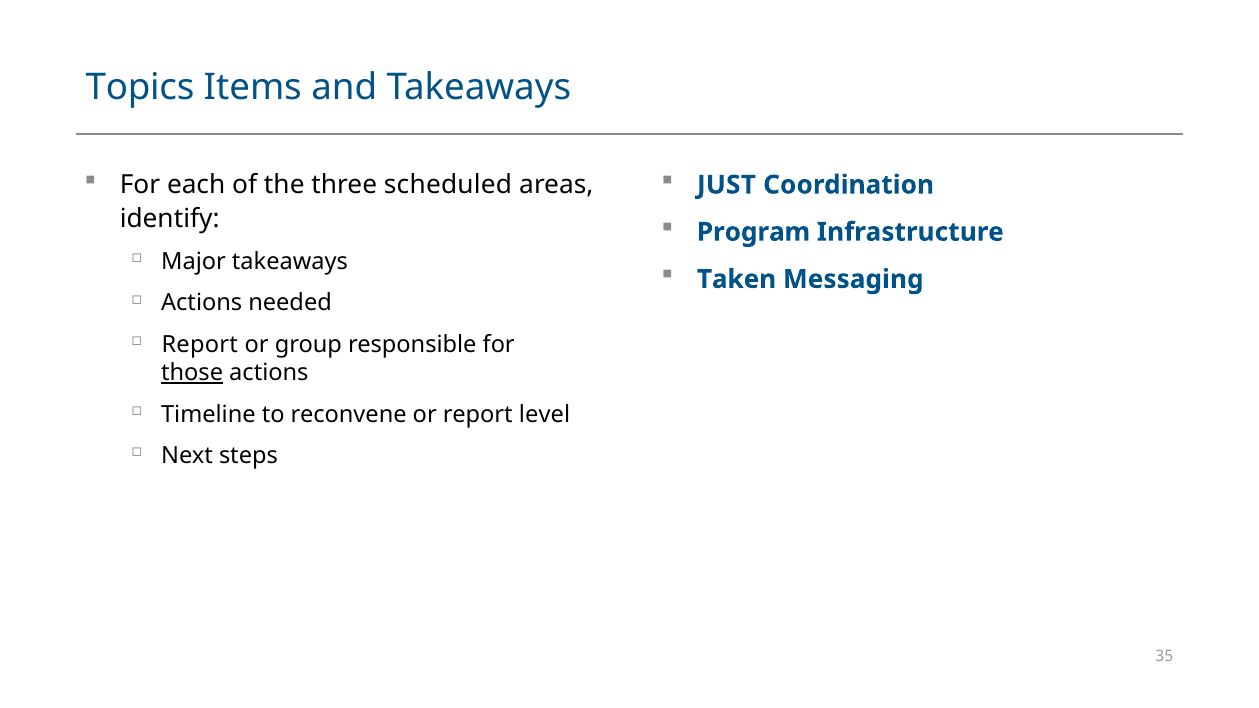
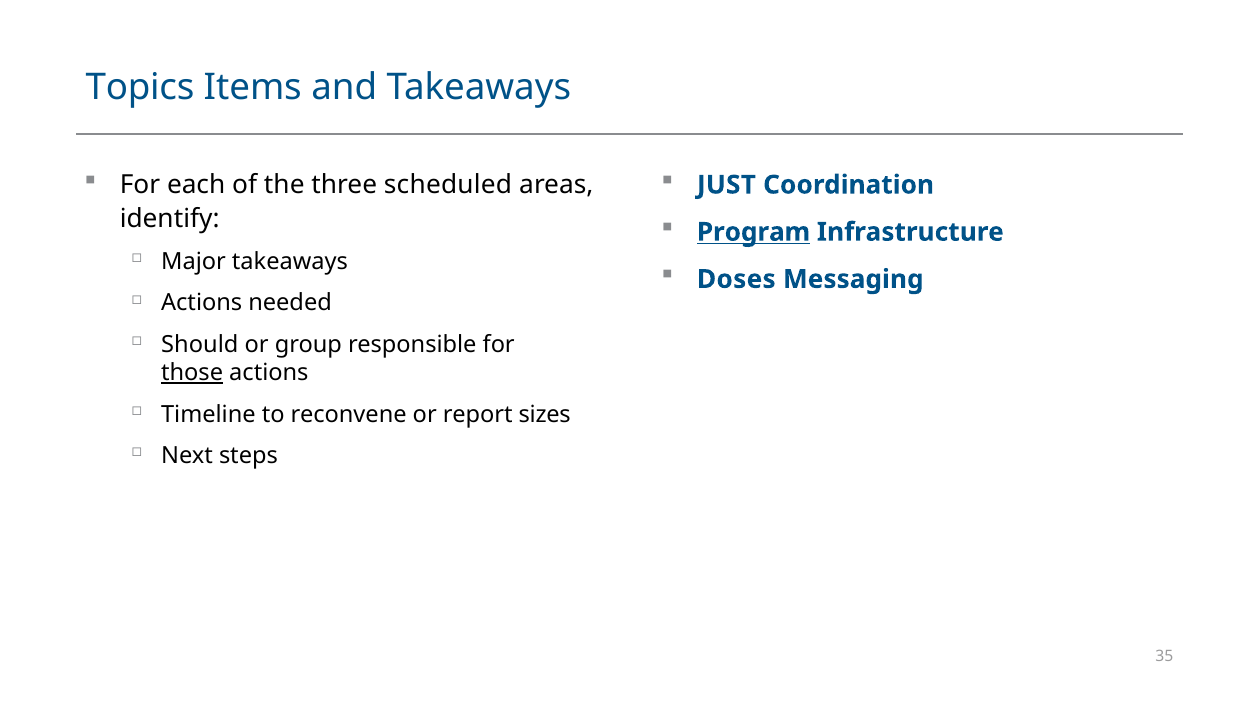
Program underline: none -> present (754, 232)
Taken: Taken -> Doses (736, 279)
Report: Report -> Should (200, 345)
level: level -> sizes (545, 415)
